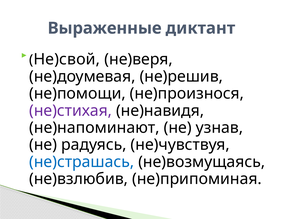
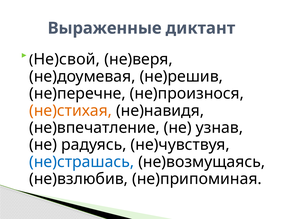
не)помощи: не)помощи -> не)перечне (77, 94)
не)стихая colour: purple -> orange (71, 111)
не)напоминают: не)напоминают -> не)впечатление (94, 128)
